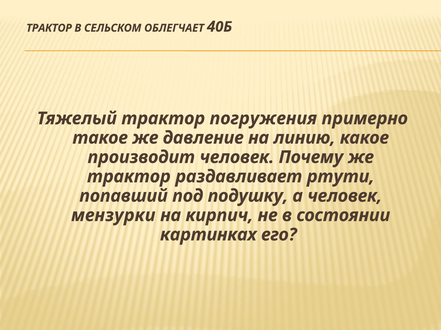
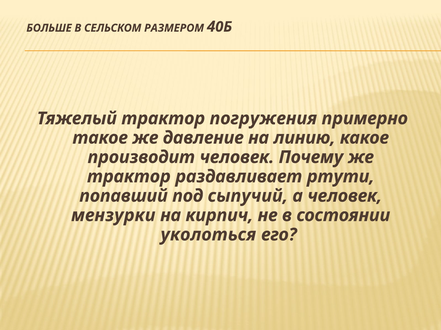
ТРАКТОР: ТРАКТОР -> БОЛЬШЕ (49, 28)
ОБЛЕГЧАЕТ: ОБЛЕГЧАЕТ -> РАЗМЕРОМ (174, 28)
подушку: подушку -> сыпучий (248, 196)
картинках: картинках -> уколоться (208, 235)
